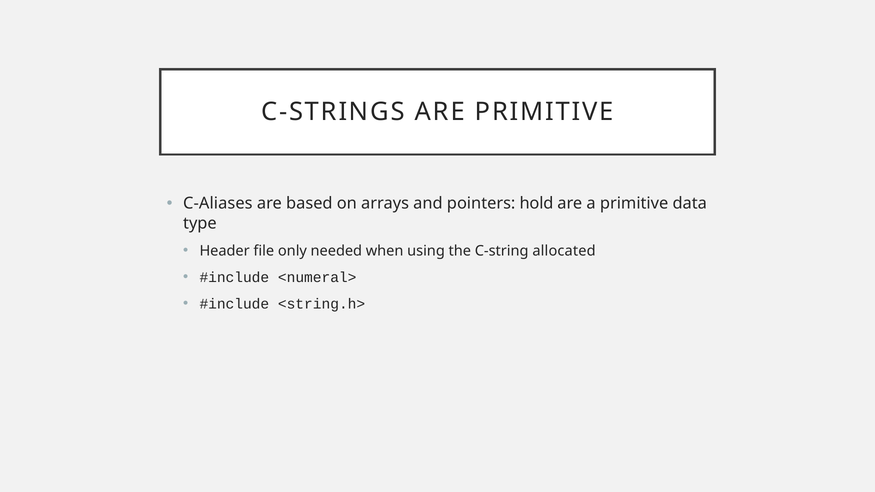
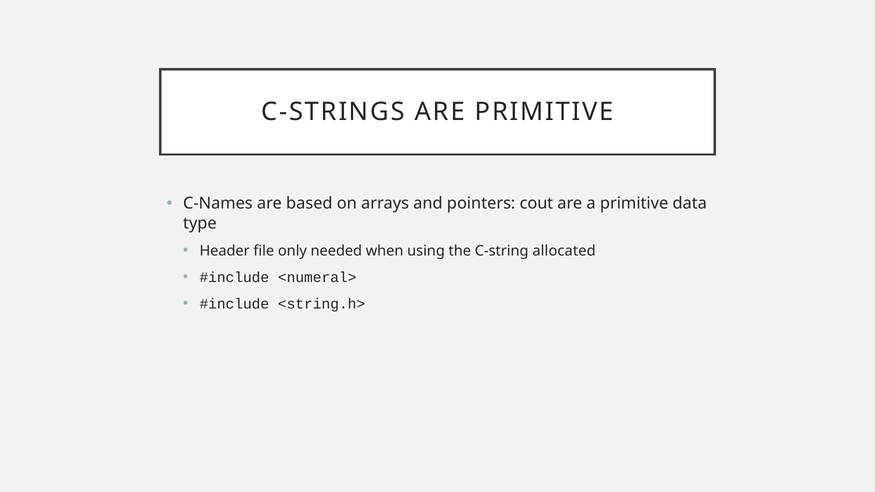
C-Aliases: C-Aliases -> C-Names (218, 204)
hold: hold -> cout (536, 204)
